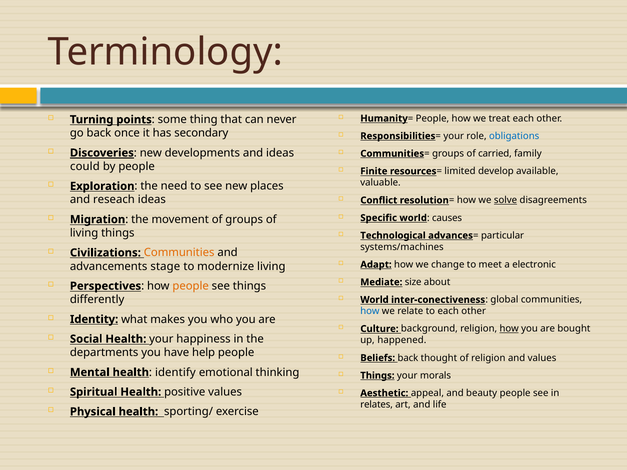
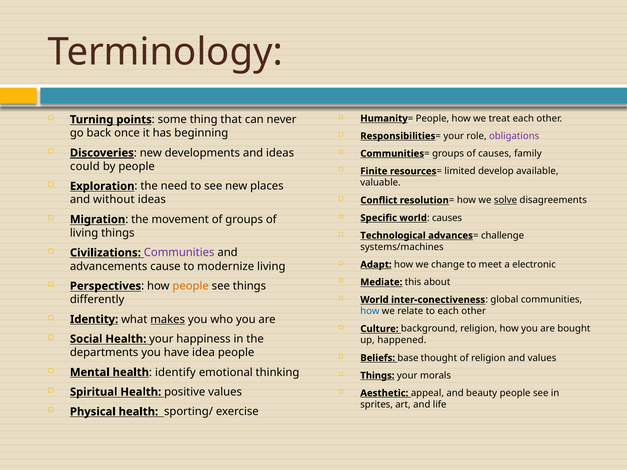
secondary: secondary -> beginning (201, 133)
obligations colour: blue -> purple (514, 136)
of carried: carried -> causes (495, 154)
reseach: reseach -> without (114, 200)
particular: particular -> challenge (503, 236)
Communities colour: orange -> purple (179, 253)
stage: stage -> cause (165, 266)
size: size -> this (413, 282)
makes underline: none -> present (168, 319)
how underline: present -> none (509, 329)
help: help -> idea (204, 353)
Beliefs back: back -> base (408, 358)
relates: relates -> sprites (377, 405)
